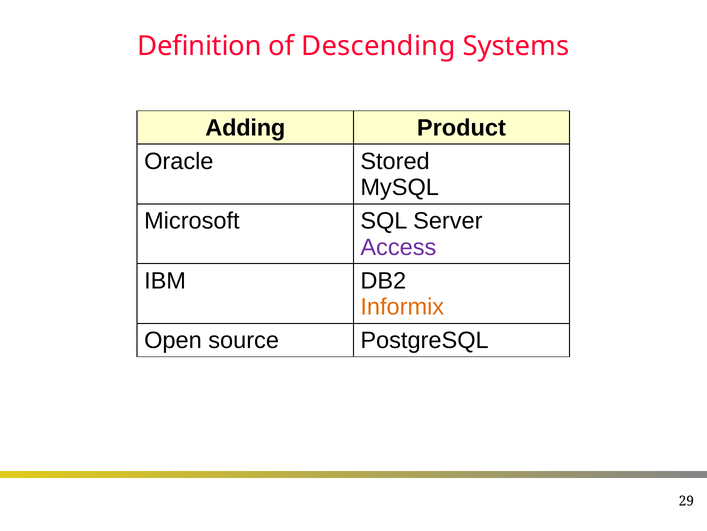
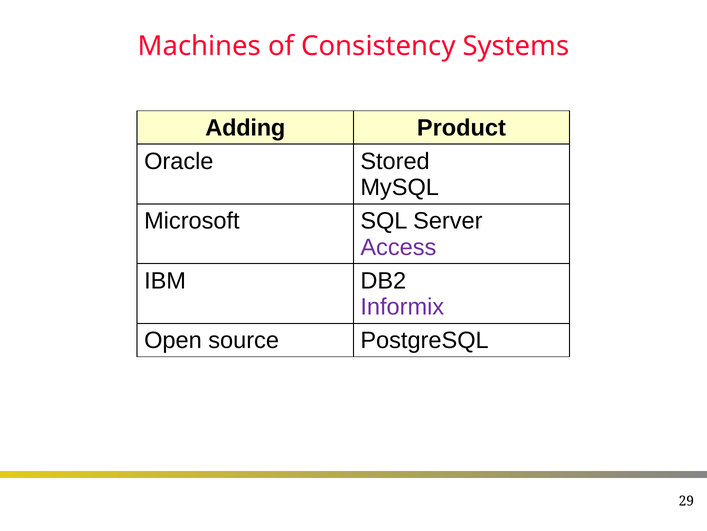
Definition: Definition -> Machines (199, 46)
Descending: Descending -> Consistency (378, 46)
Informix colour: orange -> purple (402, 307)
